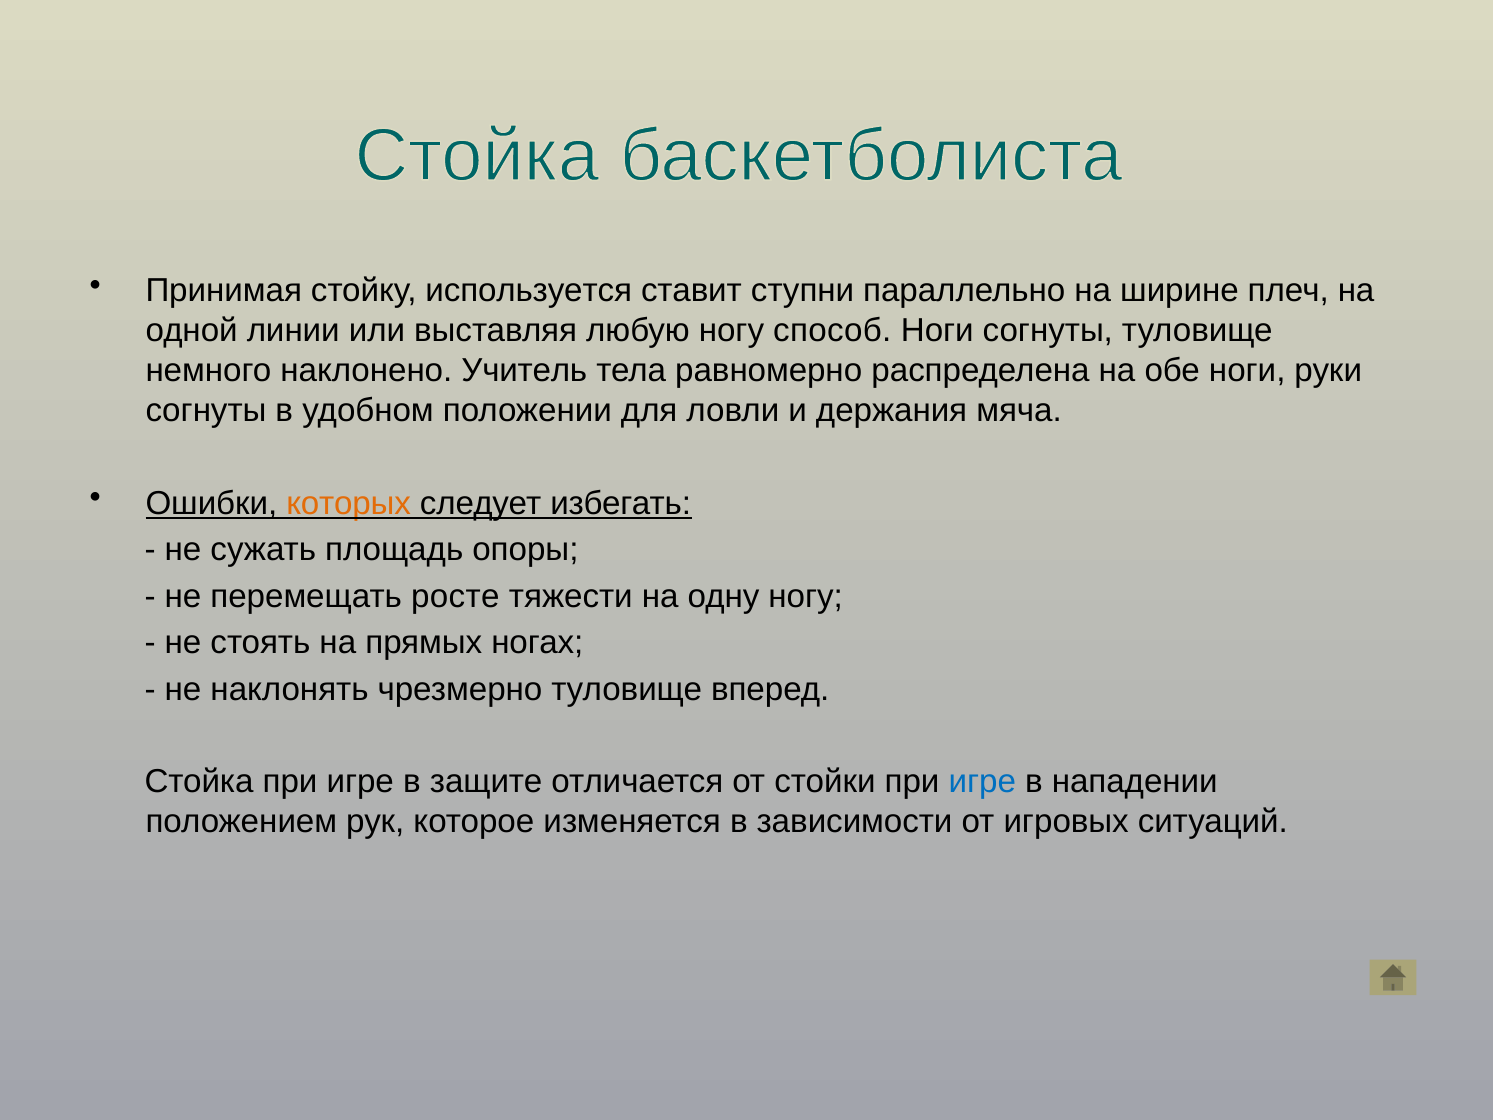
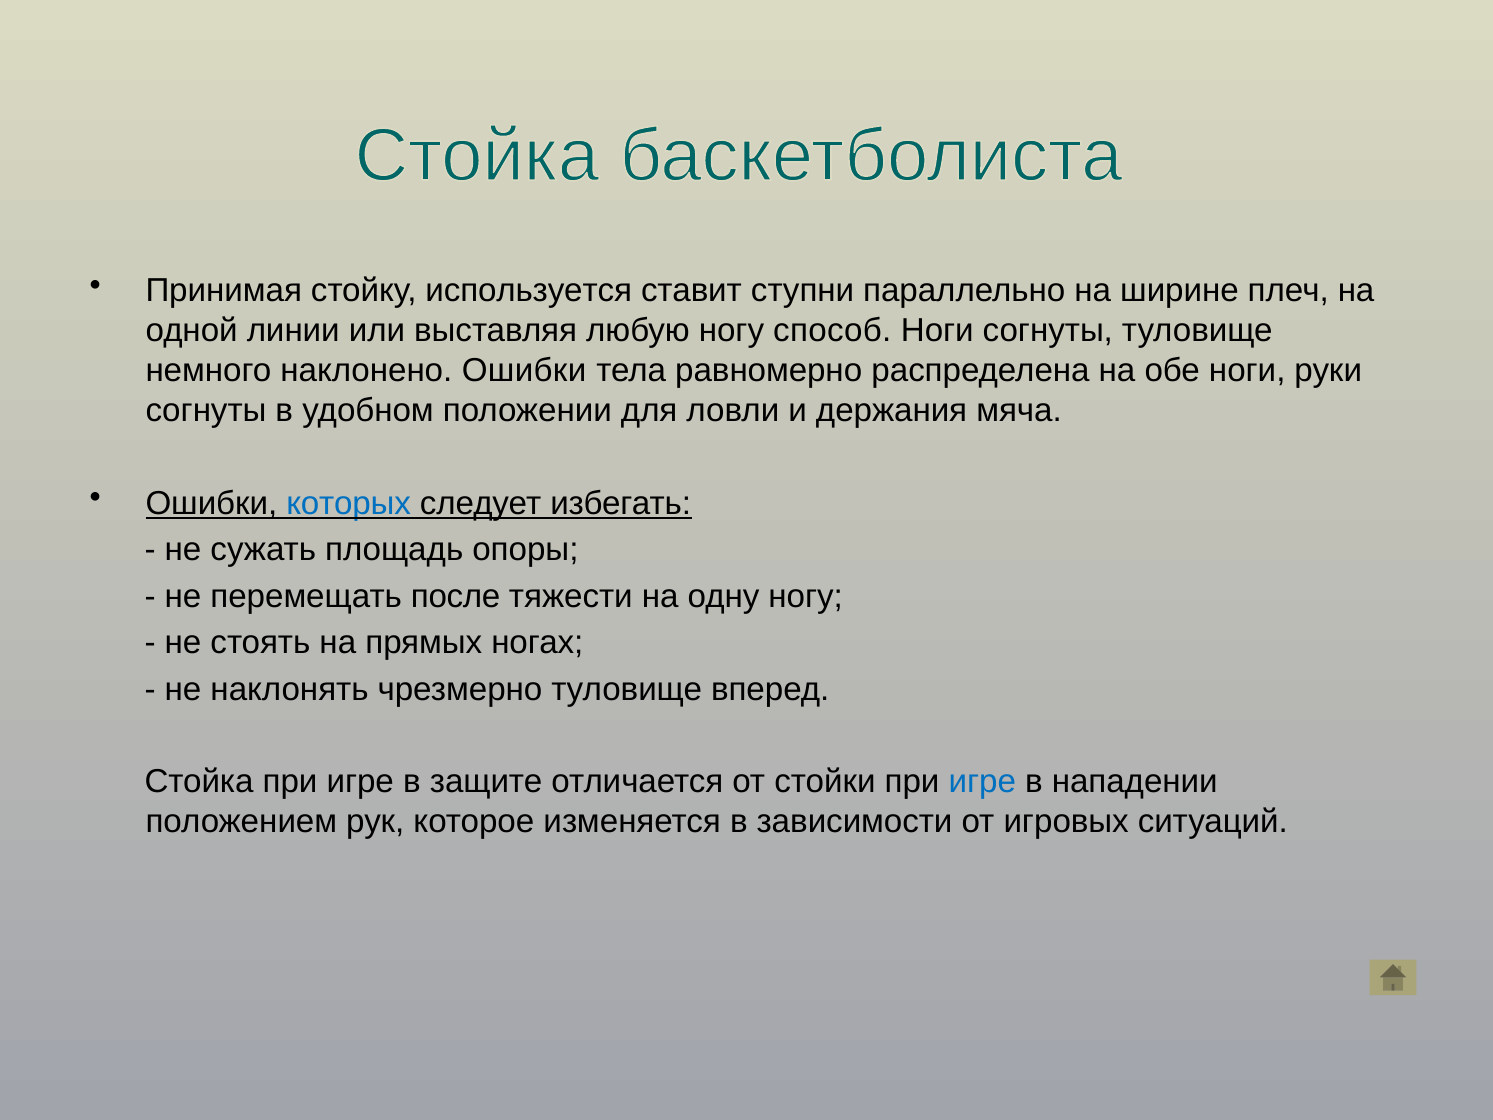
наклонено Учитель: Учитель -> Ошибки (524, 371)
которых colour: orange -> blue (349, 503)
росте: росте -> после (456, 596)
